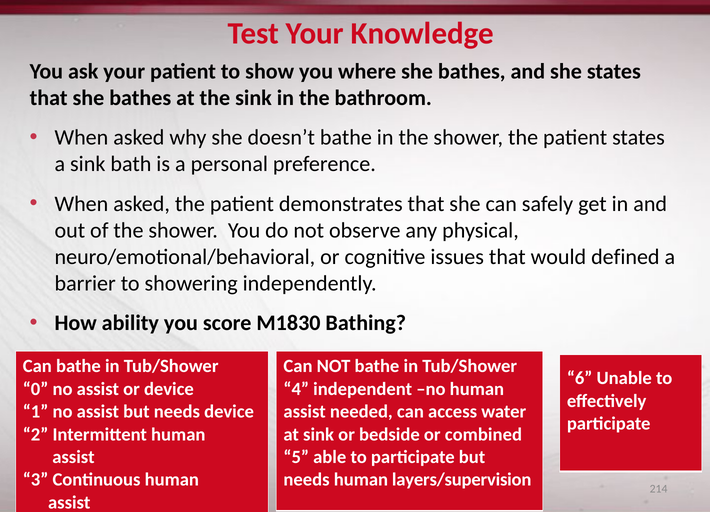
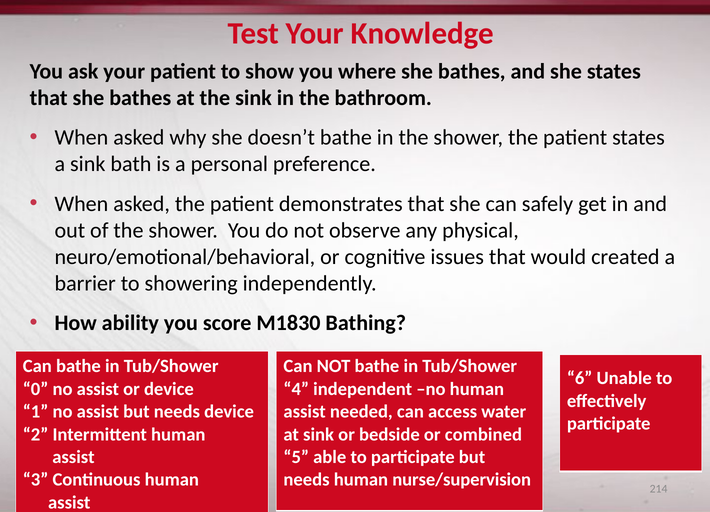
defined: defined -> created (625, 257)
layers/supervision: layers/supervision -> nurse/supervision (462, 479)
